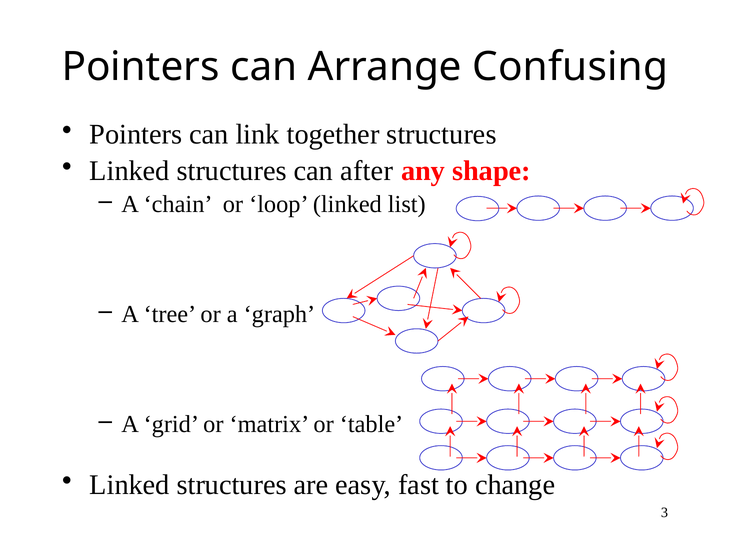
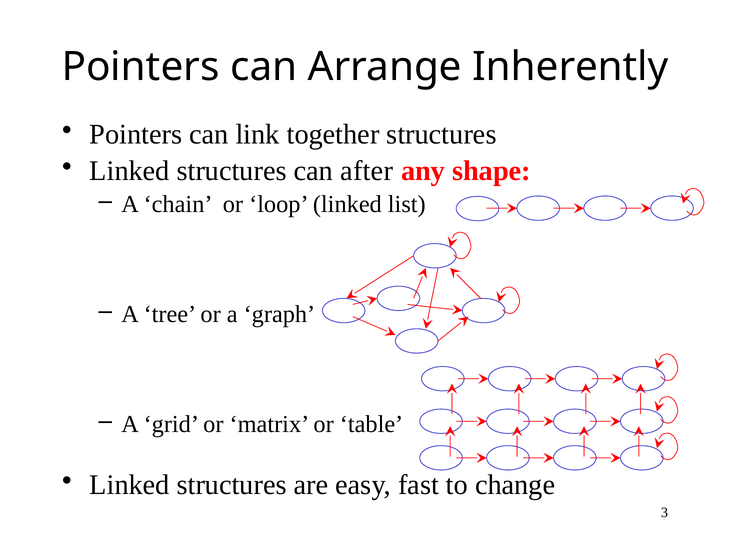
Confusing: Confusing -> Inherently (570, 67)
